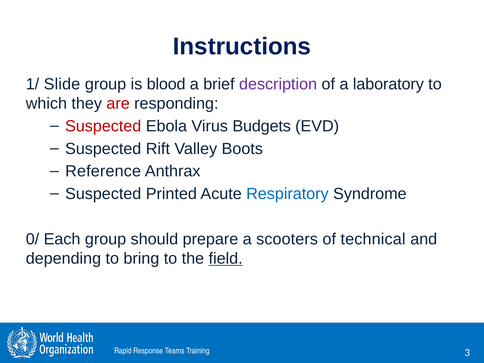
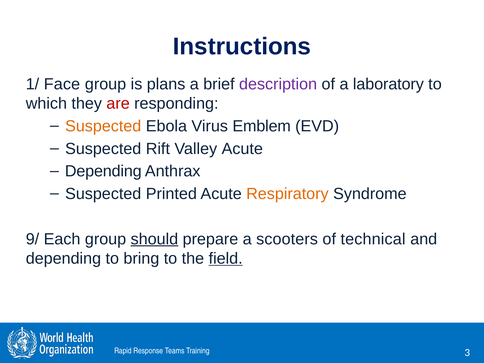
Slide: Slide -> Face (62, 84)
blood: blood -> plans (166, 84)
Suspected colour: red -> orange (103, 126)
Budgets: Budgets -> Emblem (262, 126)
Valley Boots: Boots -> Acute (242, 149)
Reference: Reference -> Depending (103, 171)
Respiratory colour: blue -> orange (287, 194)
0/: 0/ -> 9/ (32, 239)
should underline: none -> present (154, 239)
